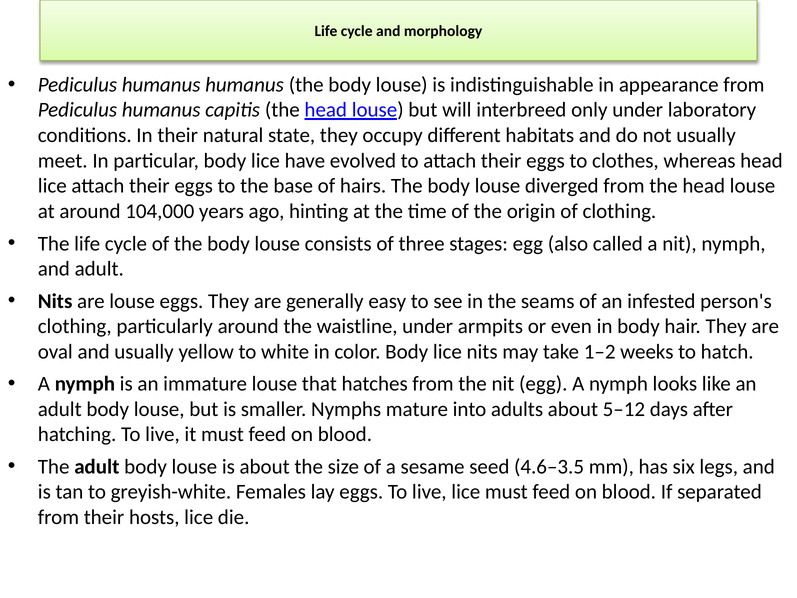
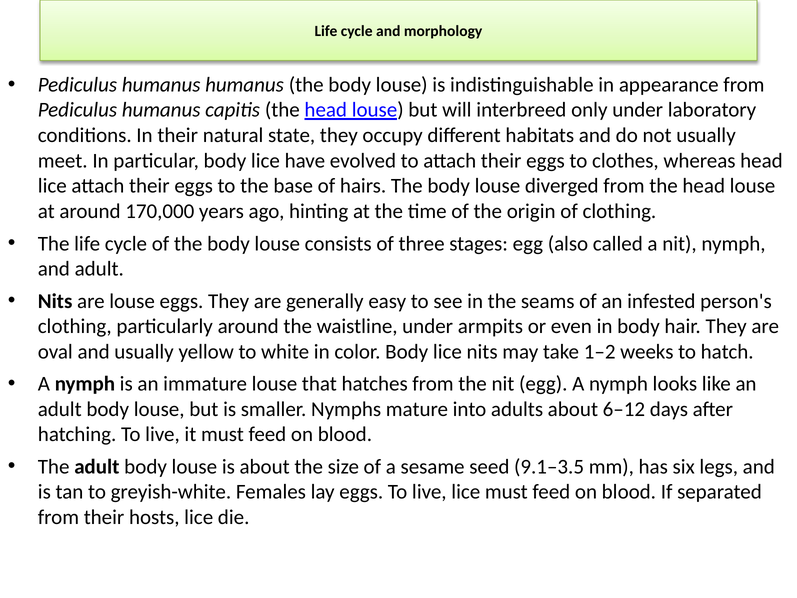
104,000: 104,000 -> 170,000 (160, 211)
5–12: 5–12 -> 6–12 (624, 409)
4.6–3.5: 4.6–3.5 -> 9.1–3.5 (549, 467)
